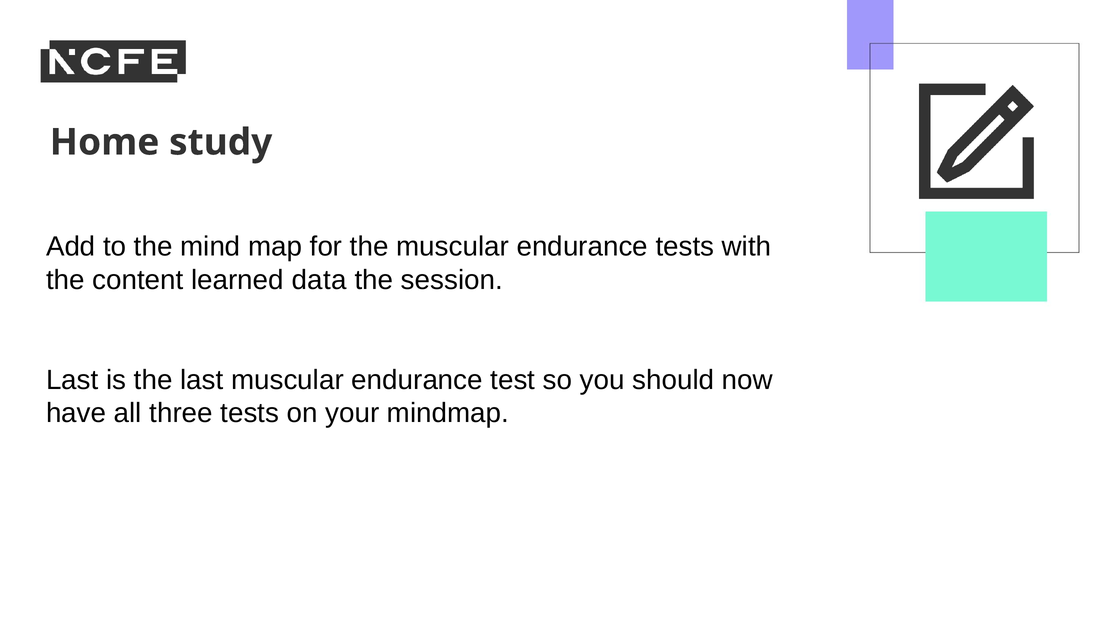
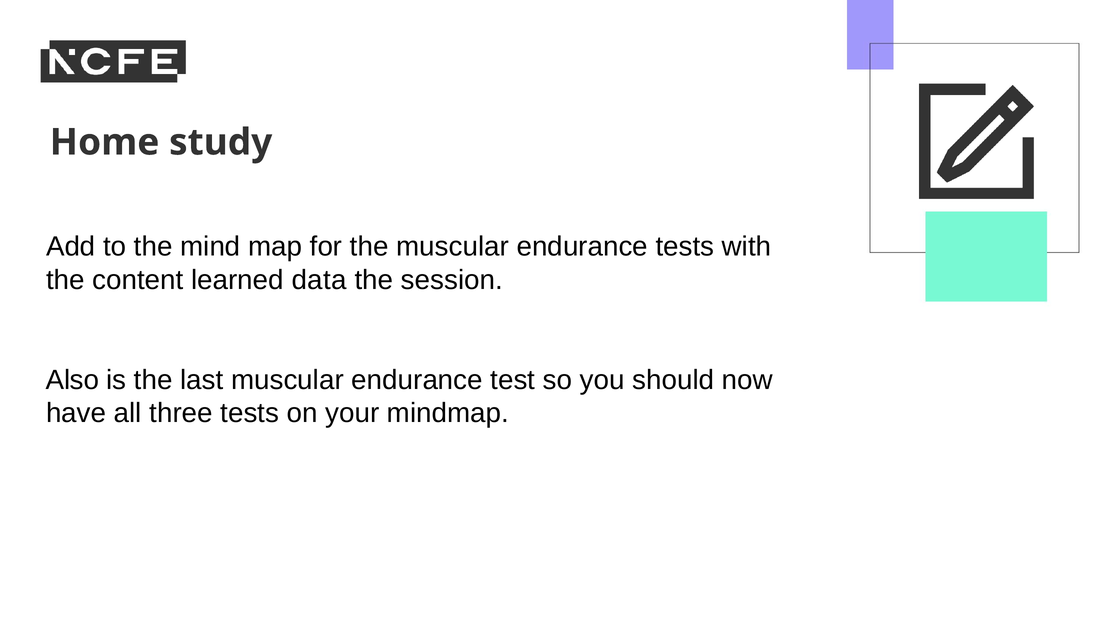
Last: Last -> Also (72, 380)
